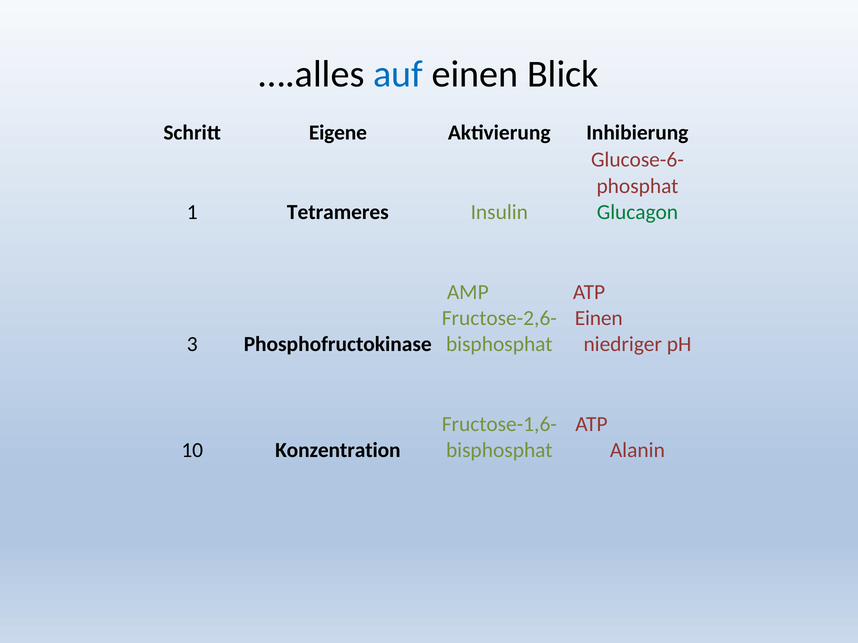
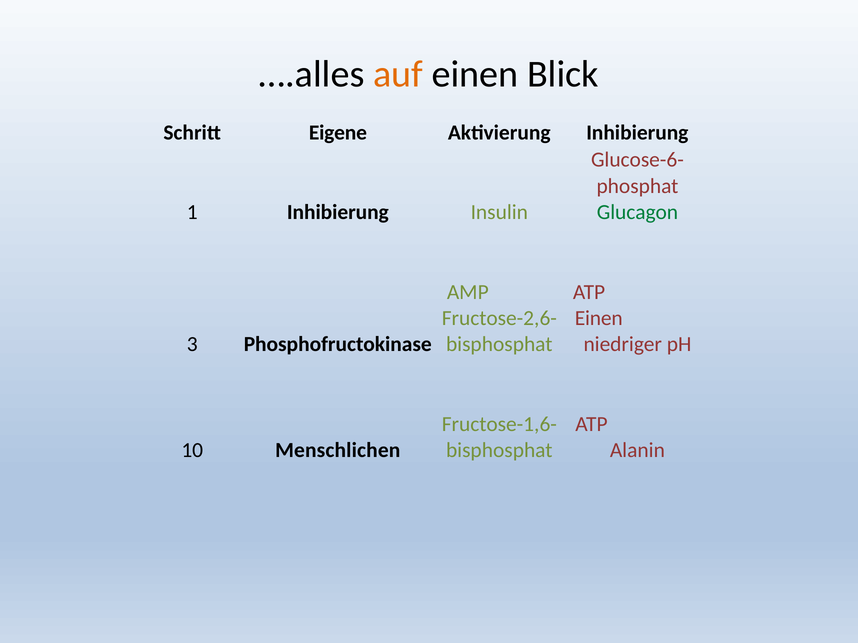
auf colour: blue -> orange (398, 74)
1 Tetrameres: Tetrameres -> Inhibierung (338, 212)
Konzentration: Konzentration -> Menschlichen (338, 451)
